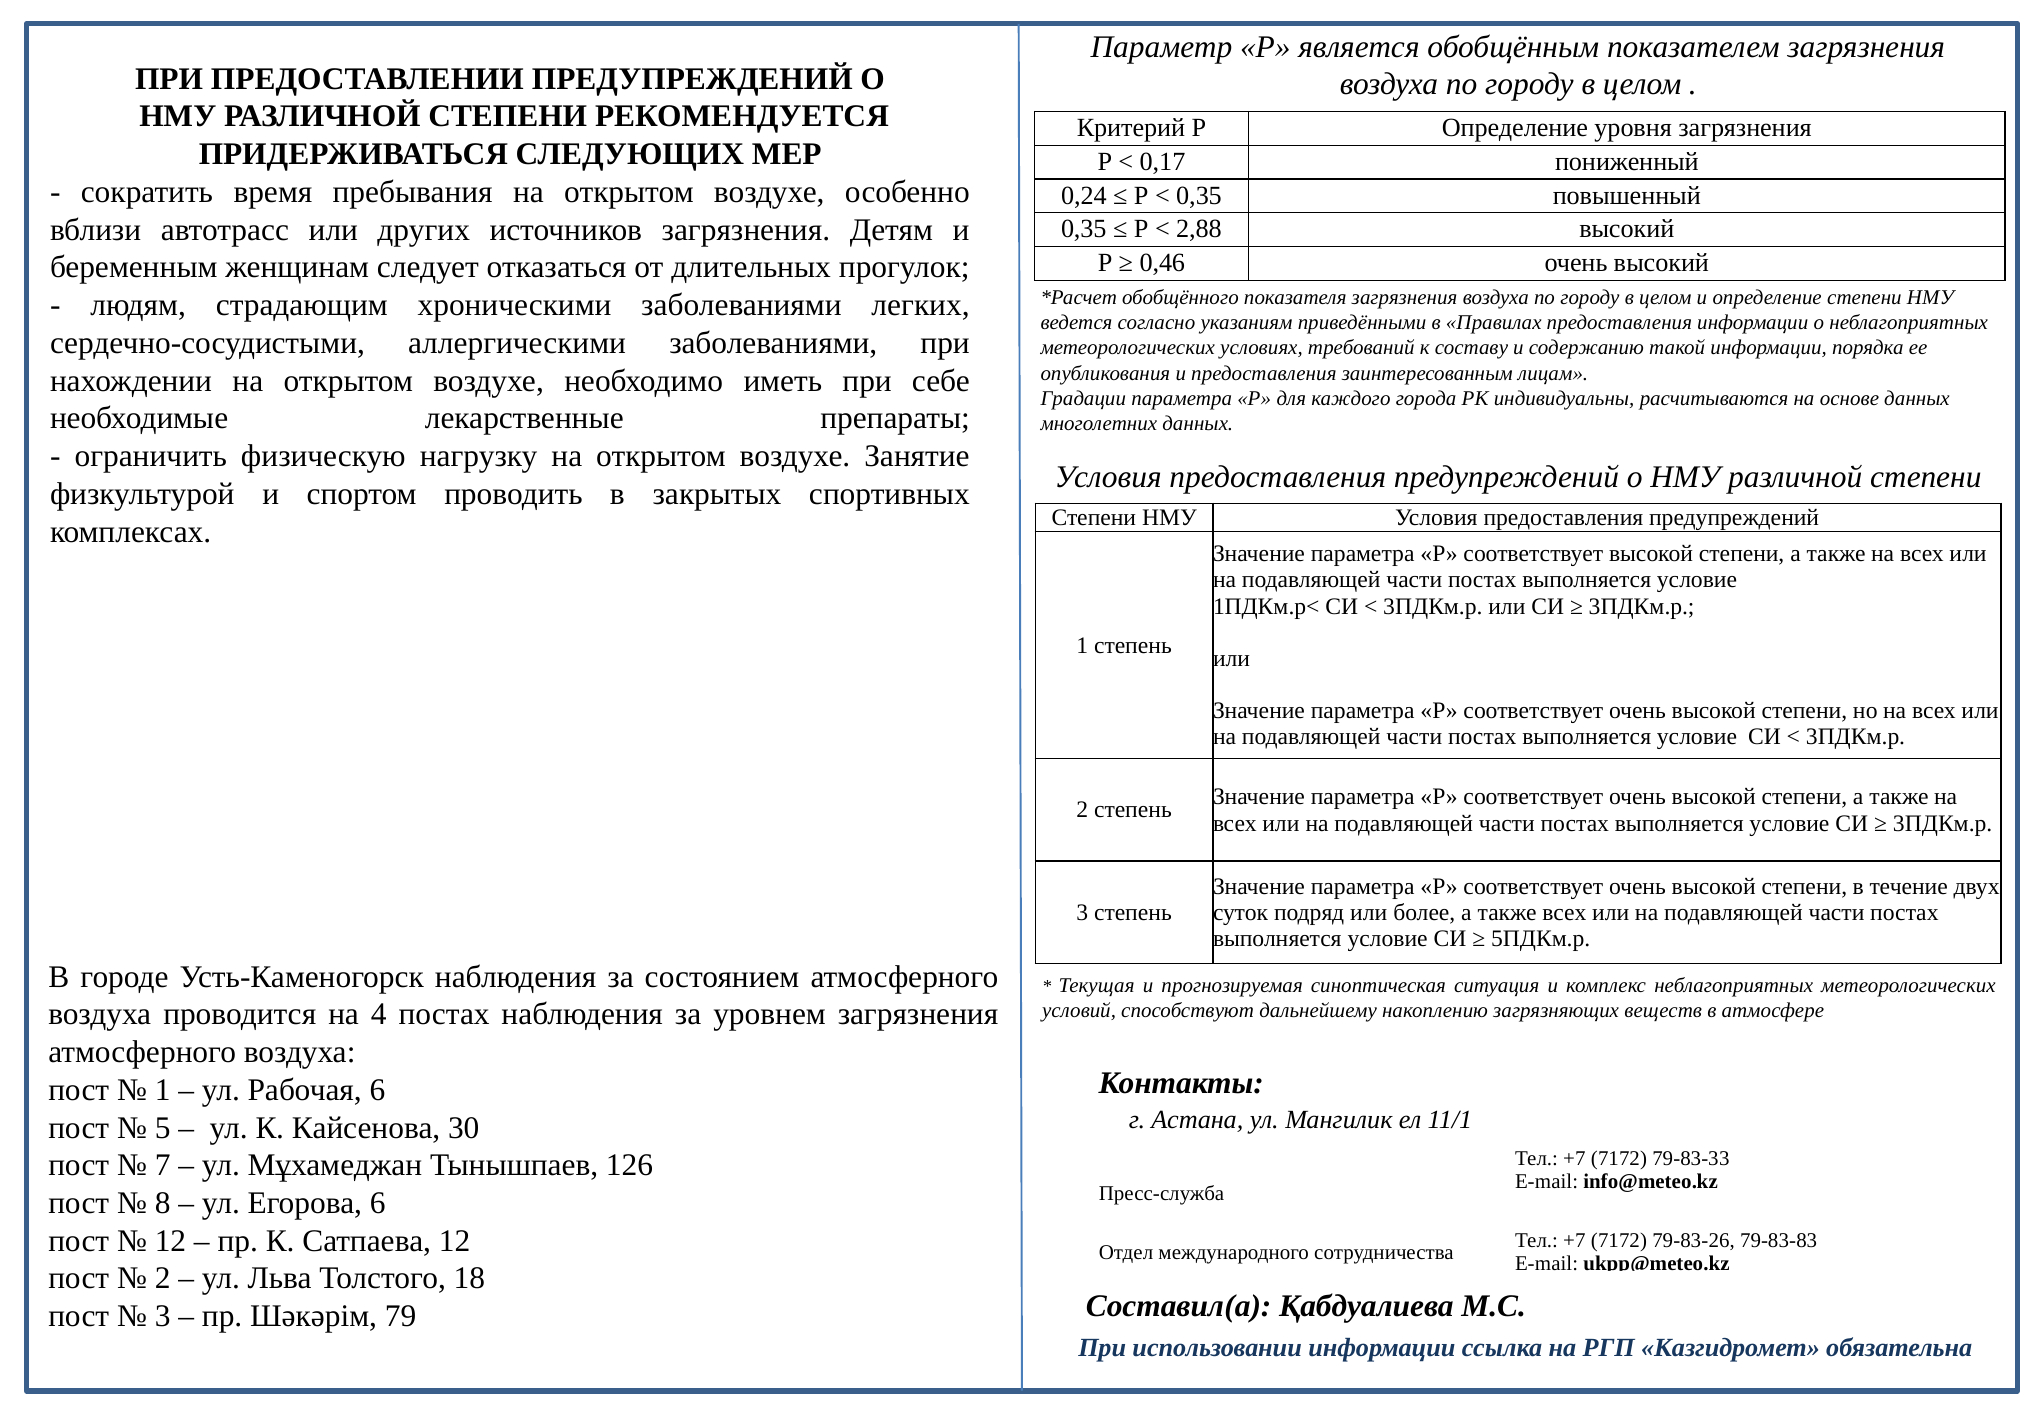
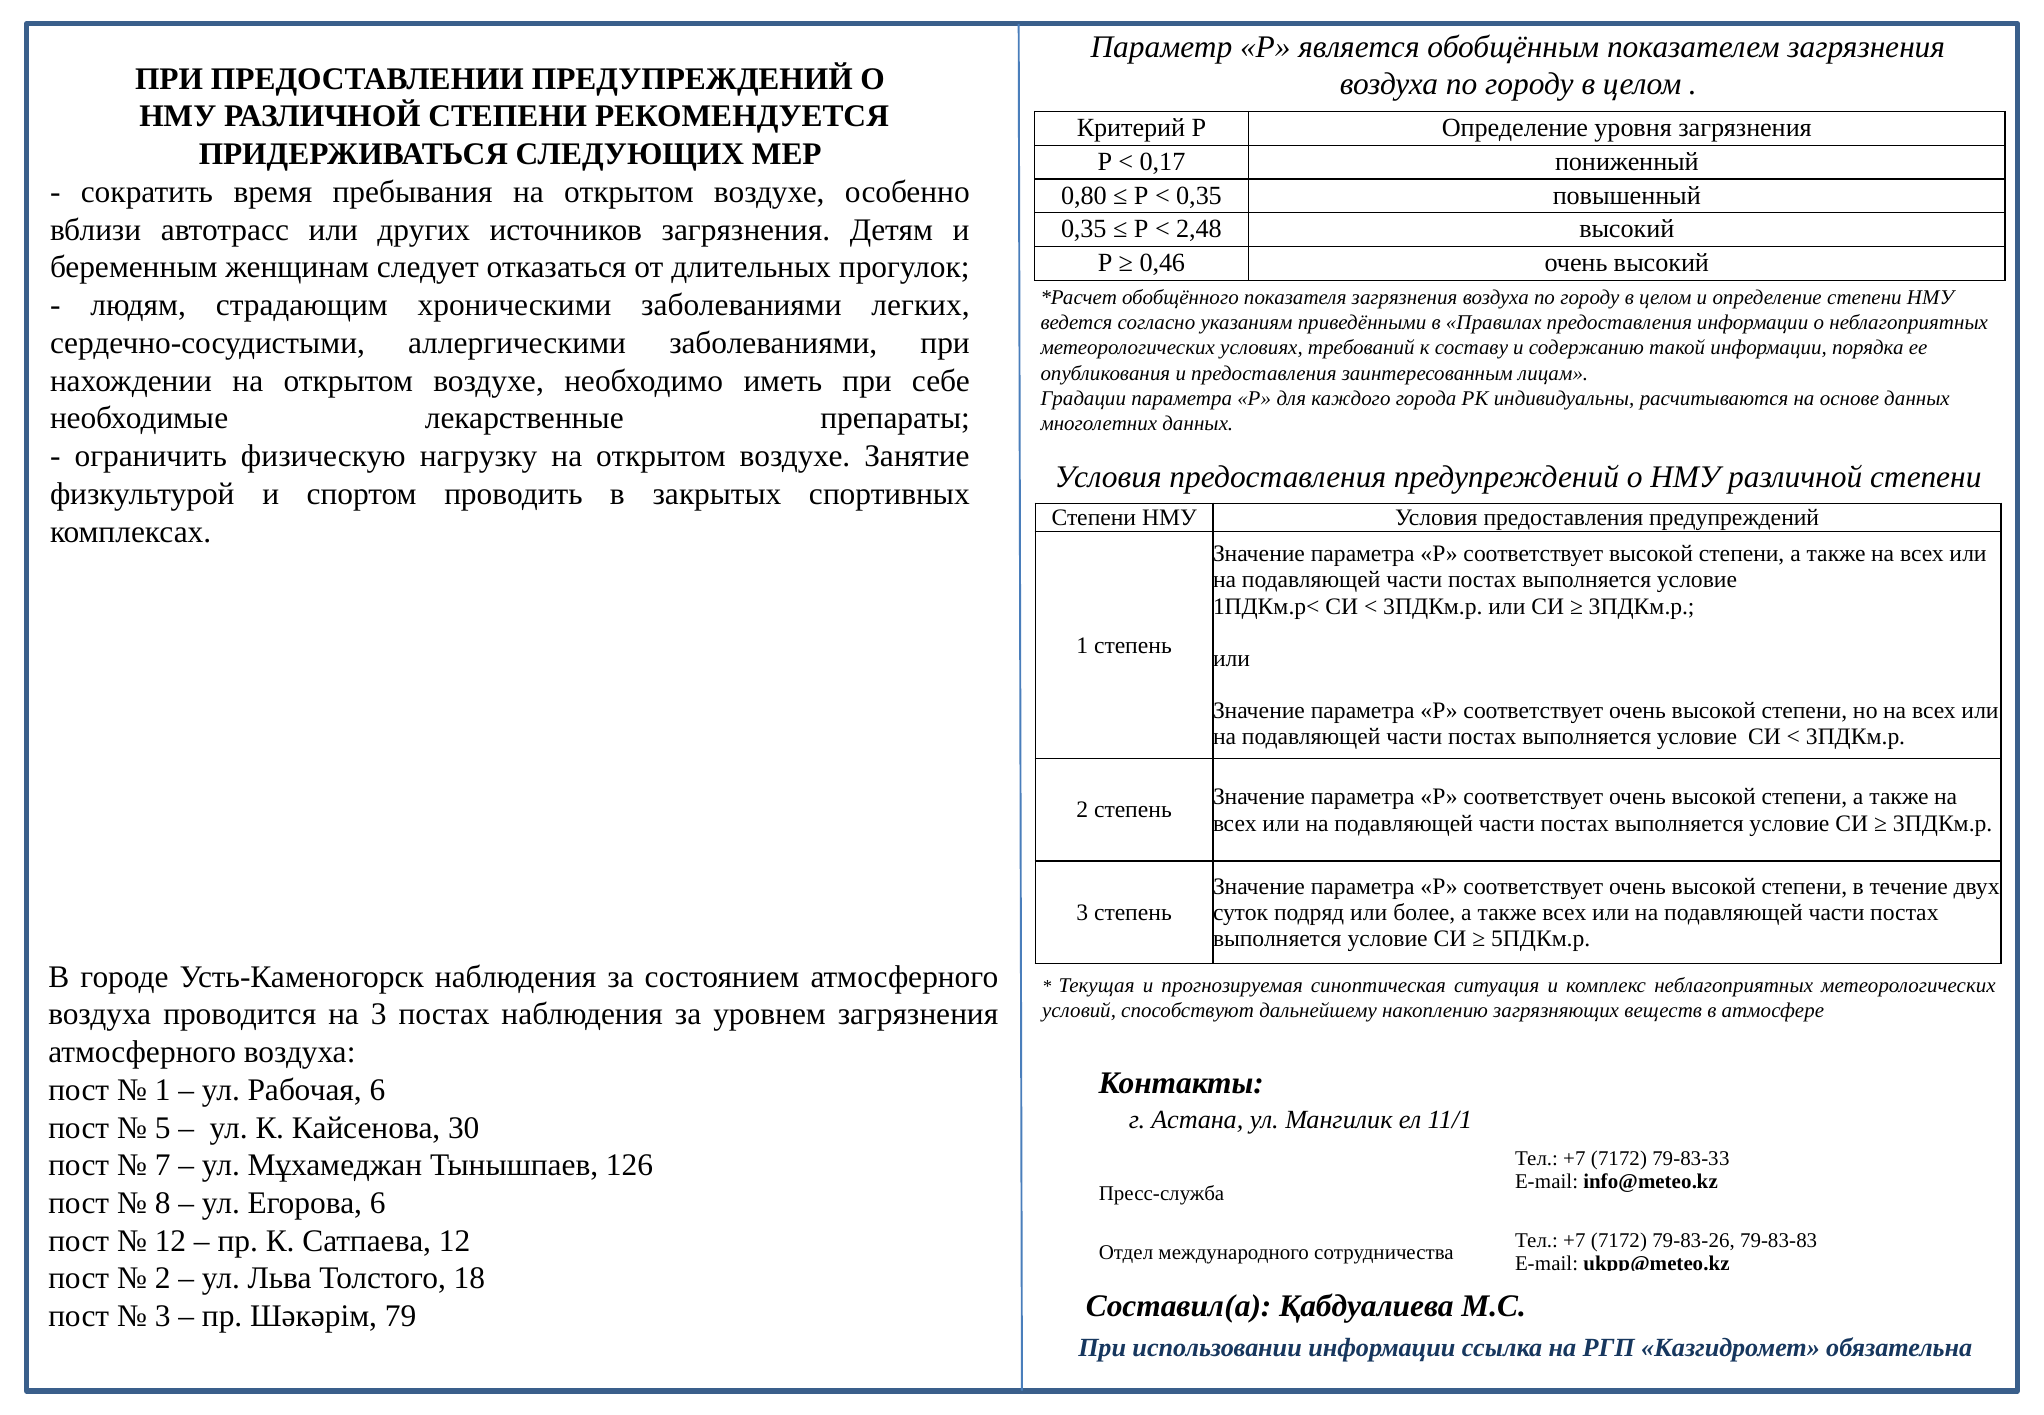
0,24: 0,24 -> 0,80 (1084, 196)
2,88: 2,88 -> 2,48 (1199, 229)
на 4: 4 -> 3 (379, 1014)
